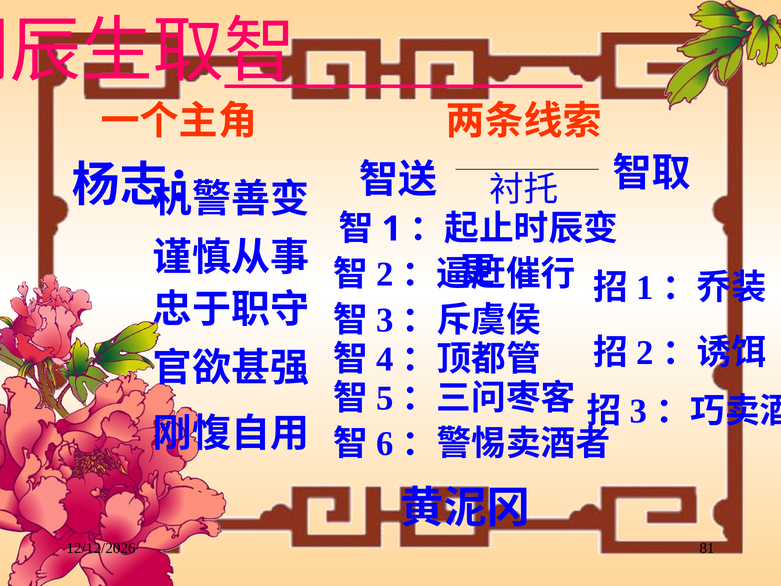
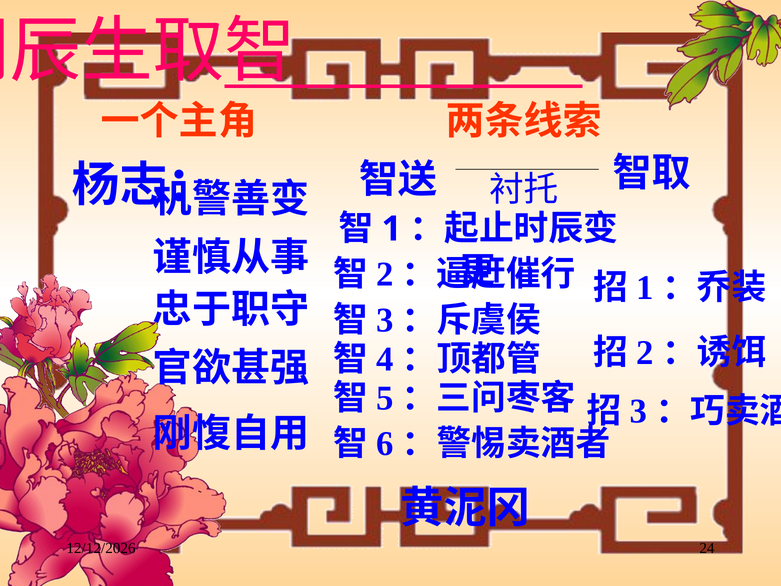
81: 81 -> 24 (707, 548)
